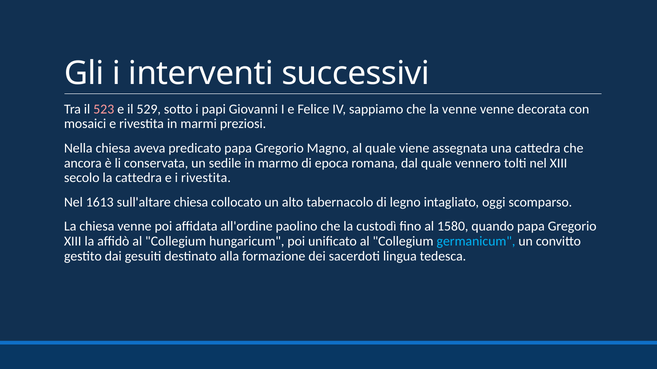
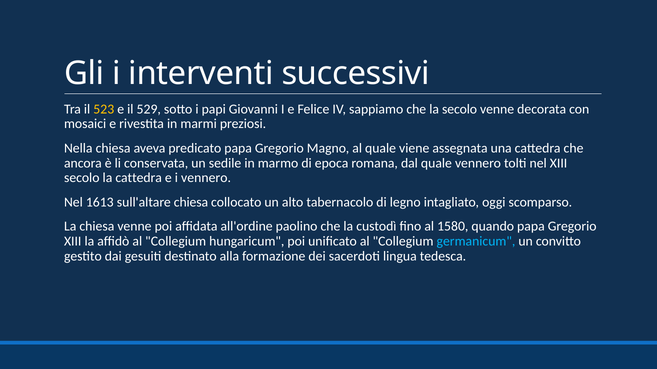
523 colour: pink -> yellow (104, 109)
la venne: venne -> secolo (460, 109)
i rivestita: rivestita -> vennero (206, 178)
